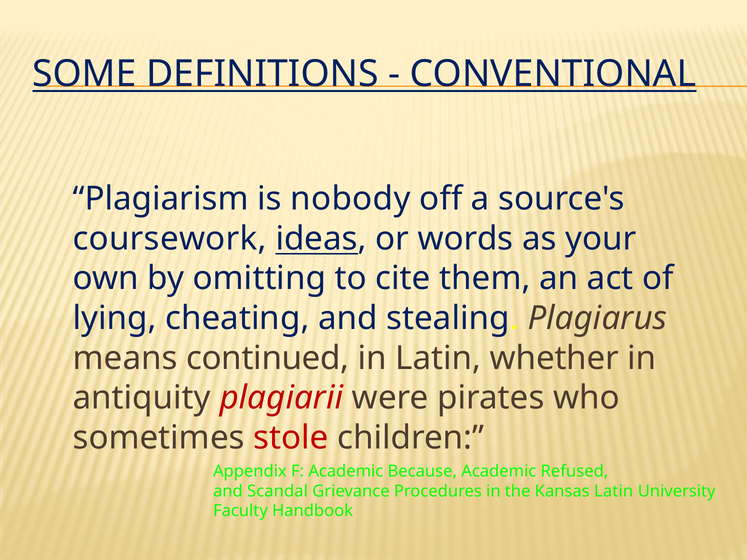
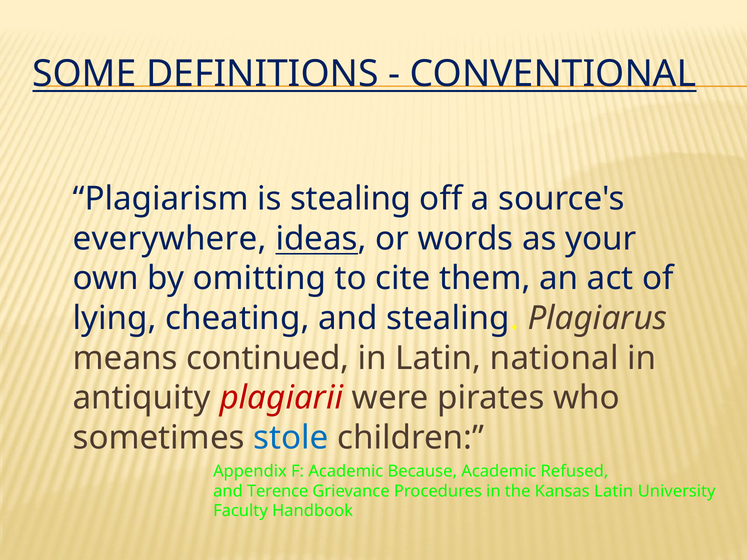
is nobody: nobody -> stealing (351, 199)
coursework: coursework -> everywhere (170, 239)
whether: whether -> national (554, 358)
stole colour: red -> blue (291, 438)
Scandal: Scandal -> Terence (278, 491)
